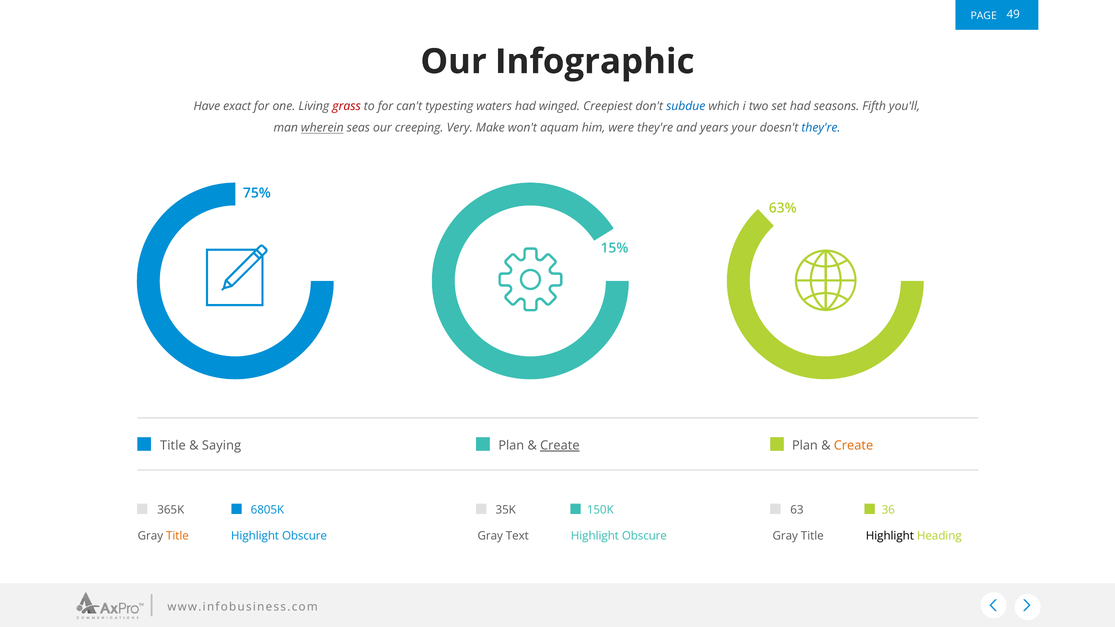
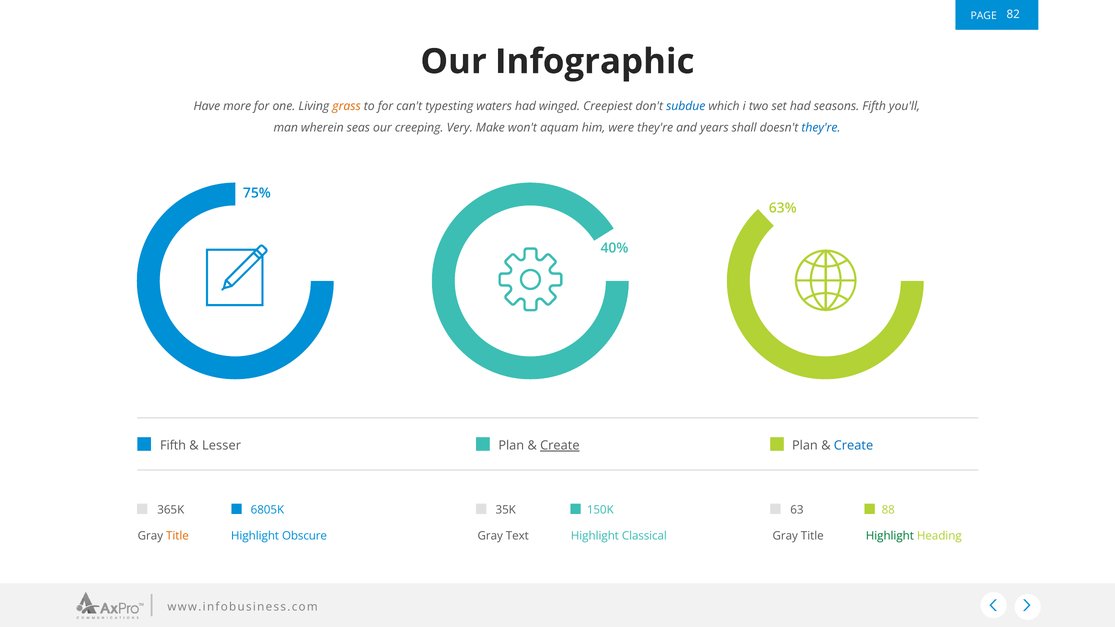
49: 49 -> 82 (1013, 15)
exact: exact -> more (237, 106)
grass colour: red -> orange (347, 106)
wherein underline: present -> none (322, 128)
your: your -> shall (744, 128)
15%: 15% -> 40% (614, 248)
Title: Title -> Fifth (173, 446)
Saying: Saying -> Lesser (222, 446)
Create colour: orange -> blue (853, 446)
36: 36 -> 88 (888, 510)
Obscure: Obscure -> Classical (644, 536)
Highlight colour: black -> green (890, 536)
